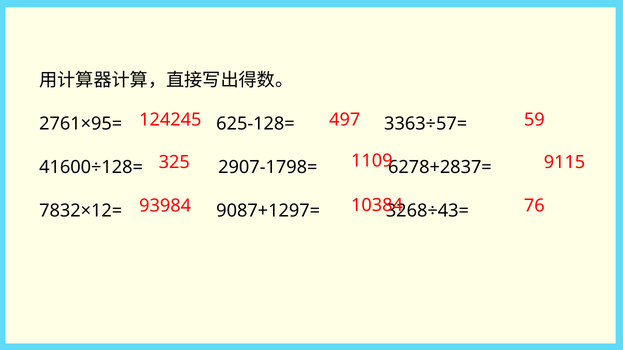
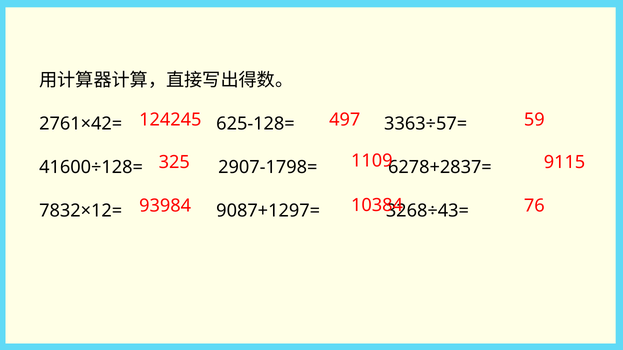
2761×95=: 2761×95= -> 2761×42= (81, 124)
